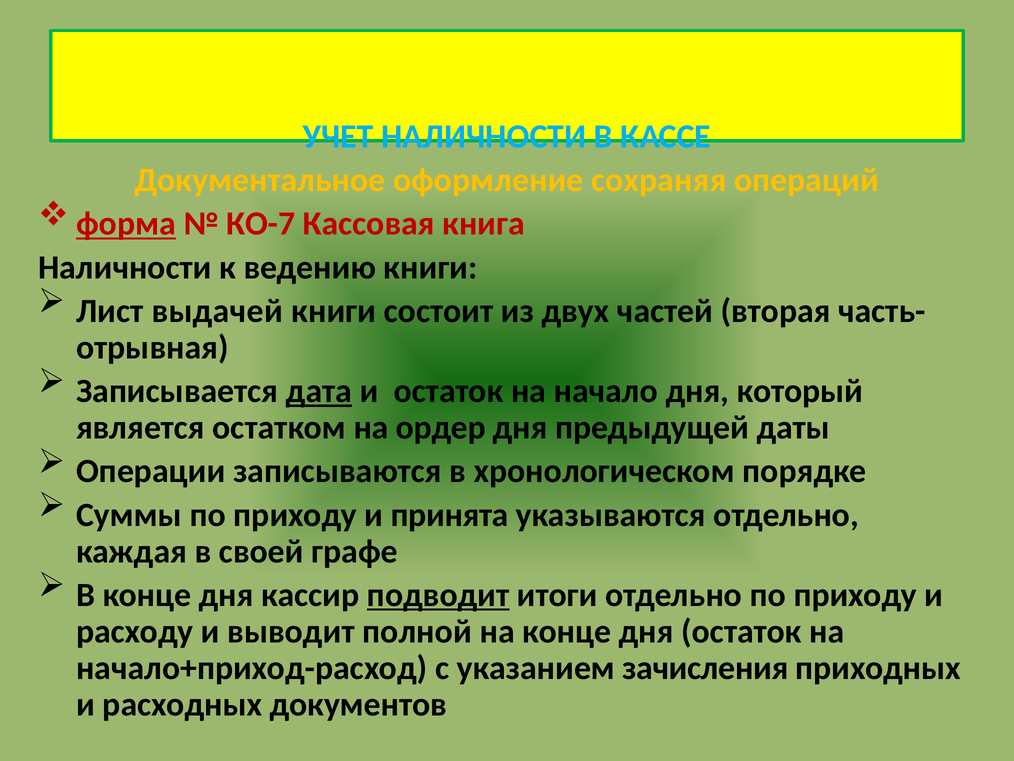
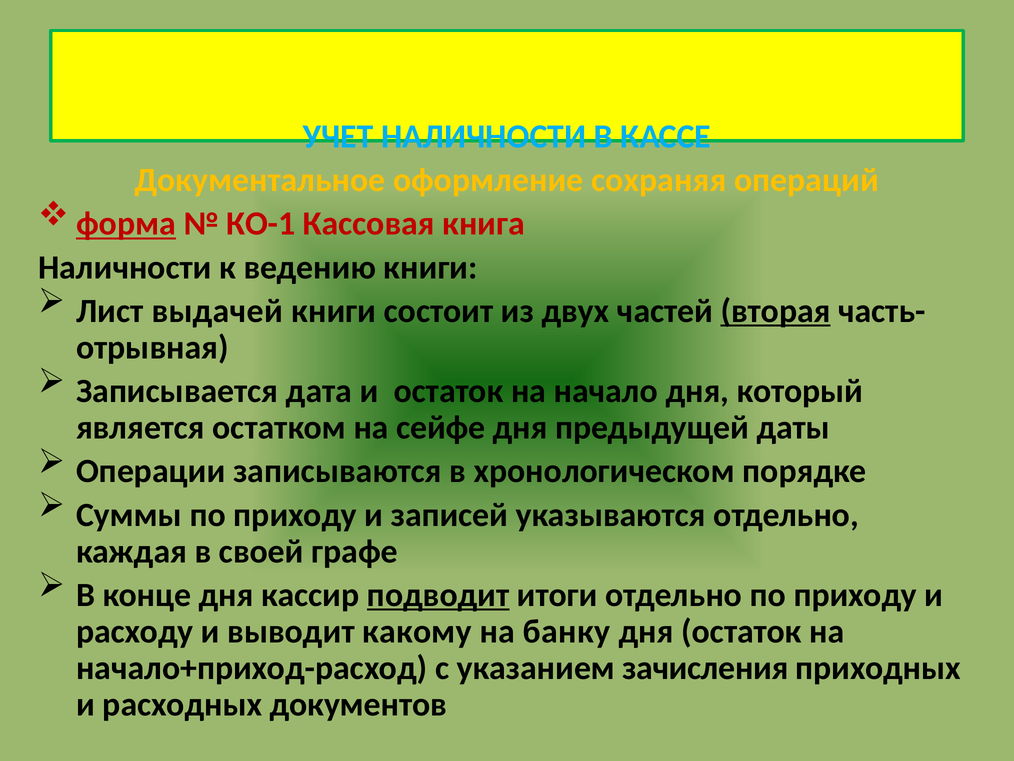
КО-7: КО-7 -> КО-1 (261, 224)
вторая underline: none -> present (776, 311)
дата underline: present -> none (319, 391)
ордер: ордер -> сейфе (441, 427)
принята: принята -> записей (450, 515)
полной: полной -> какому (417, 631)
на конце: конце -> банку (567, 631)
